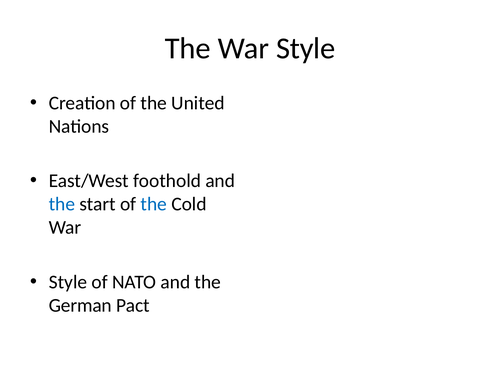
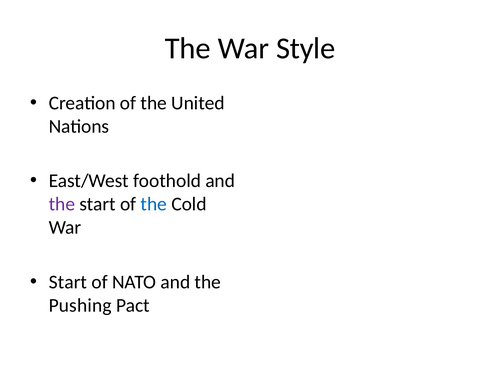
the colour: blue -> purple (62, 204)
Style: Style -> Start (68, 282)
German: German -> Pushing (80, 305)
